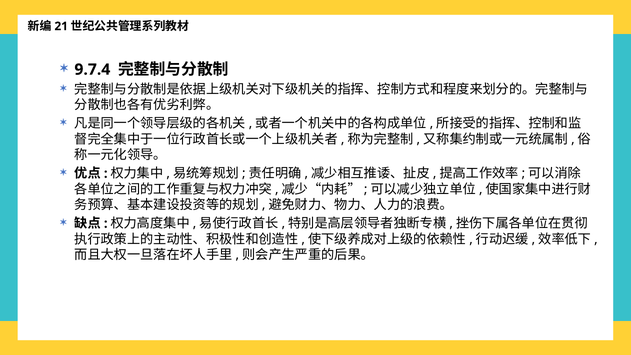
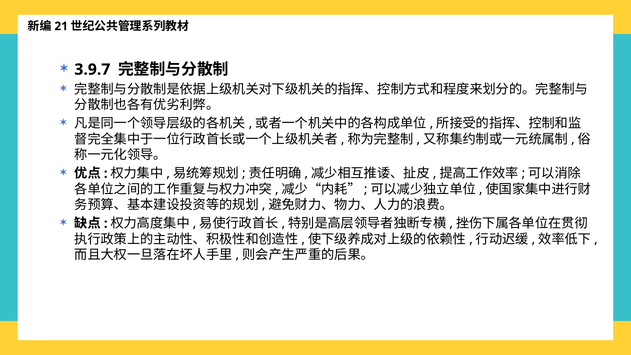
9.7.4: 9.7.4 -> 3.9.7 (92, 69)
